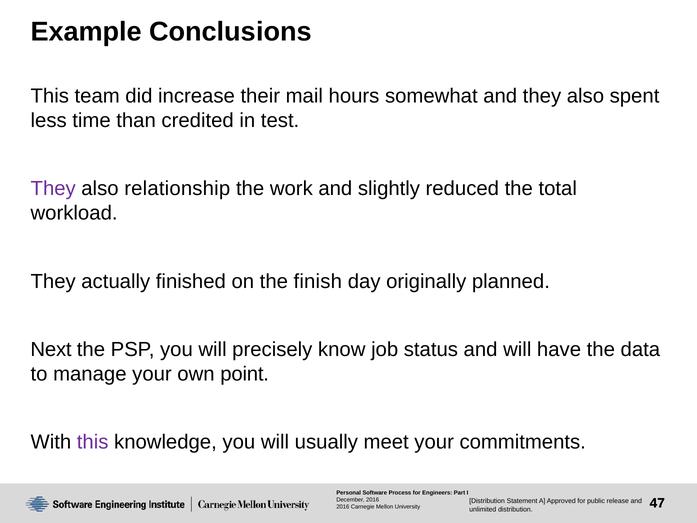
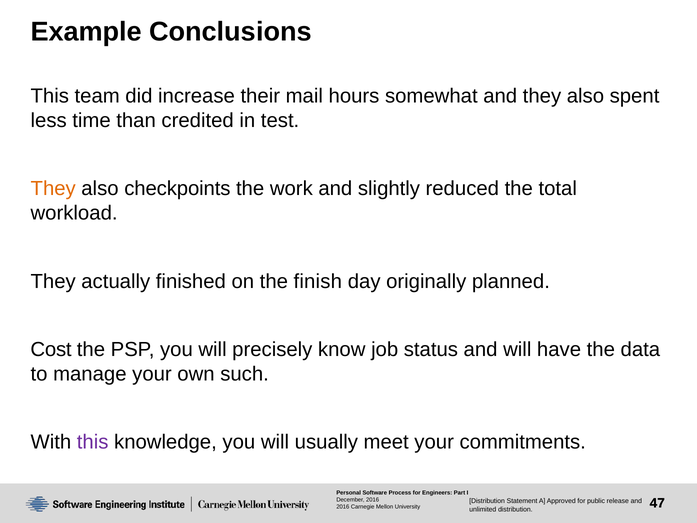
They colour: purple -> orange (53, 189)
relationship: relationship -> checkpoints (177, 189)
Next: Next -> Cost (51, 349)
point: point -> such (245, 374)
